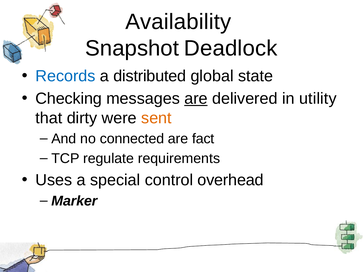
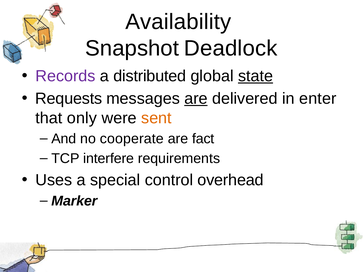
Records colour: blue -> purple (65, 76)
state underline: none -> present (256, 76)
Checking: Checking -> Requests (69, 99)
utility: utility -> enter (318, 99)
dirty: dirty -> only (82, 118)
connected: connected -> cooperate (132, 139)
regulate: regulate -> interfere (109, 159)
